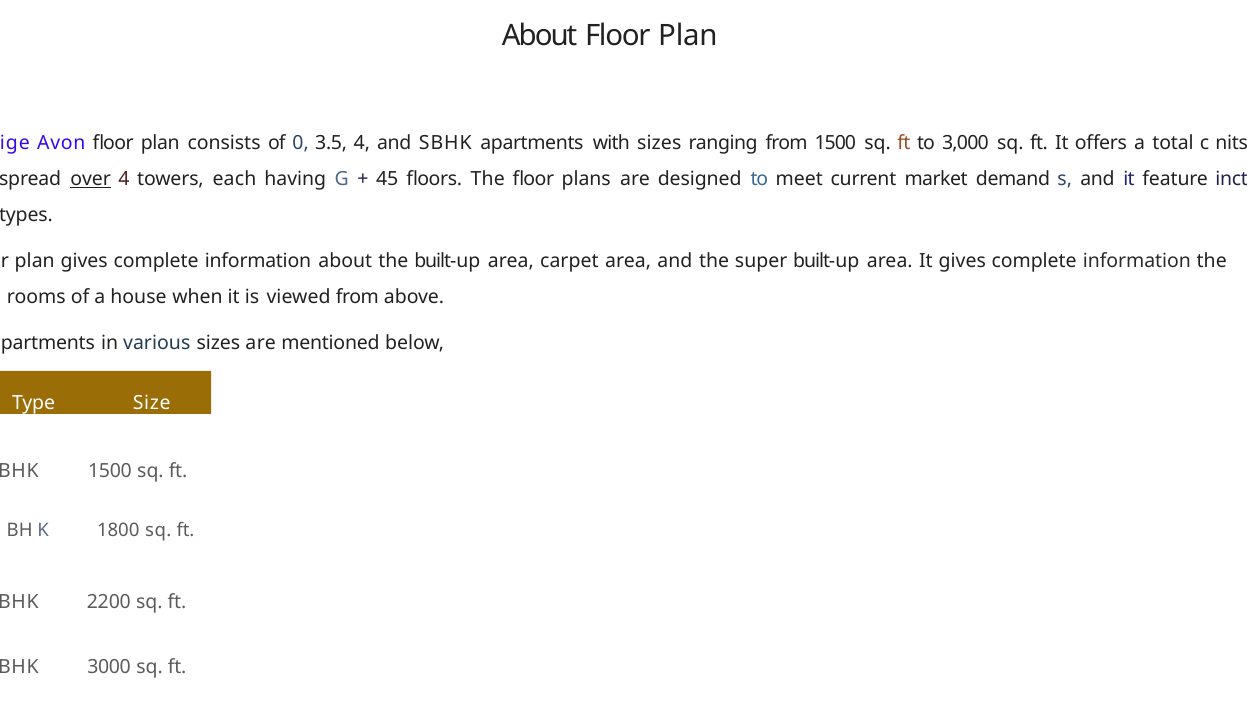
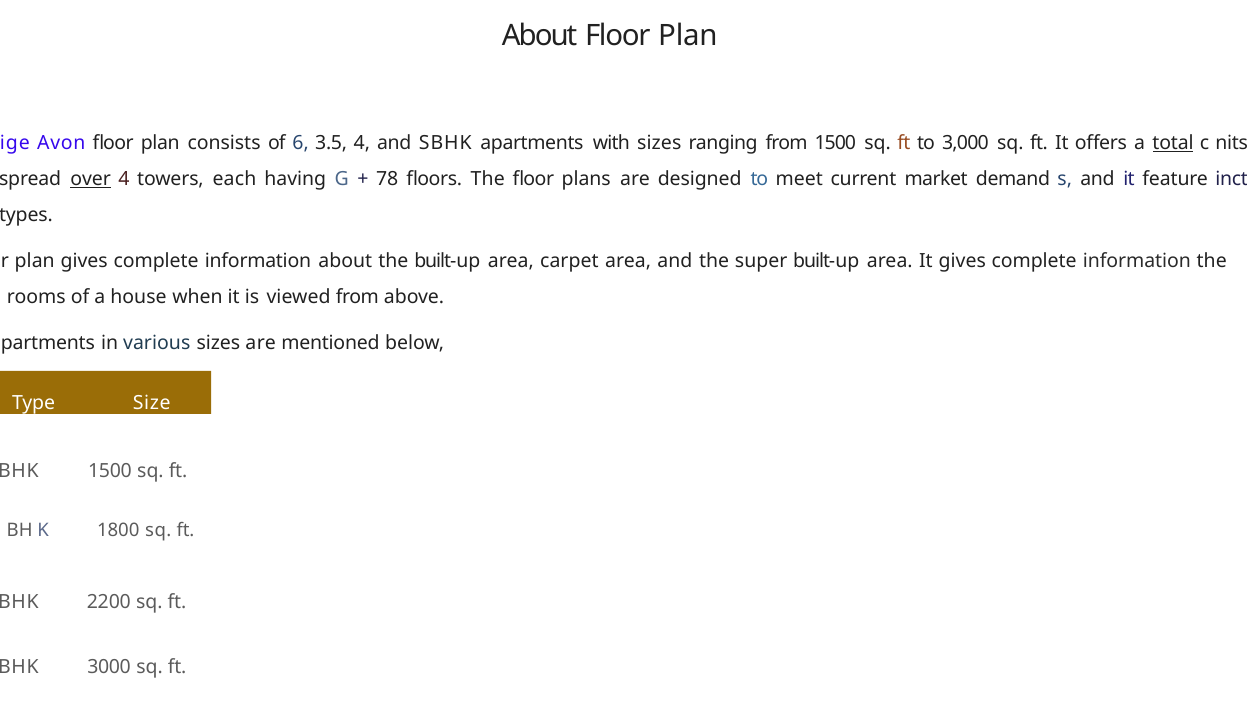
0: 0 -> 6 (301, 143)
total underline: none -> present (1173, 143)
45: 45 -> 78 (387, 179)
